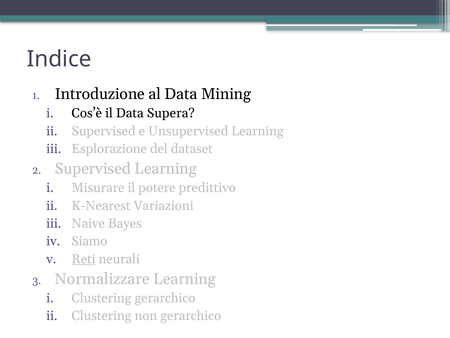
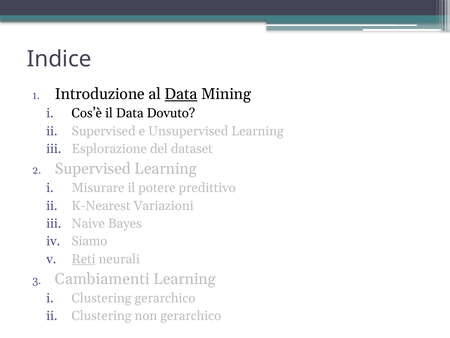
Data underline: none -> present (181, 94)
Supera: Supera -> Dovuto (171, 113)
Normalizzare: Normalizzare -> Cambiamenti (102, 279)
